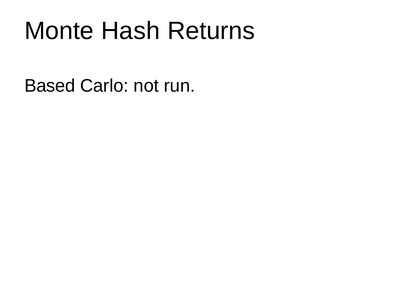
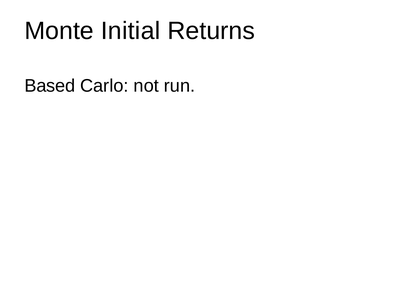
Hash: Hash -> Initial (131, 31)
